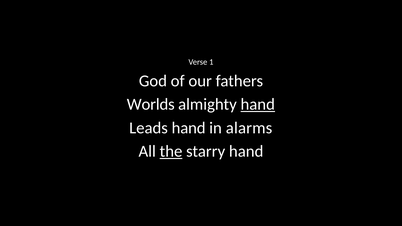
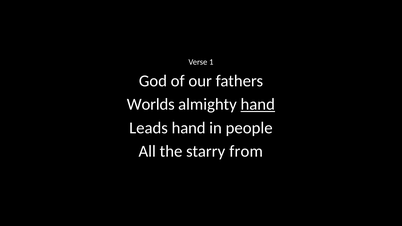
alarms: alarms -> people (249, 128)
the underline: present -> none (171, 151)
starry hand: hand -> from (246, 151)
